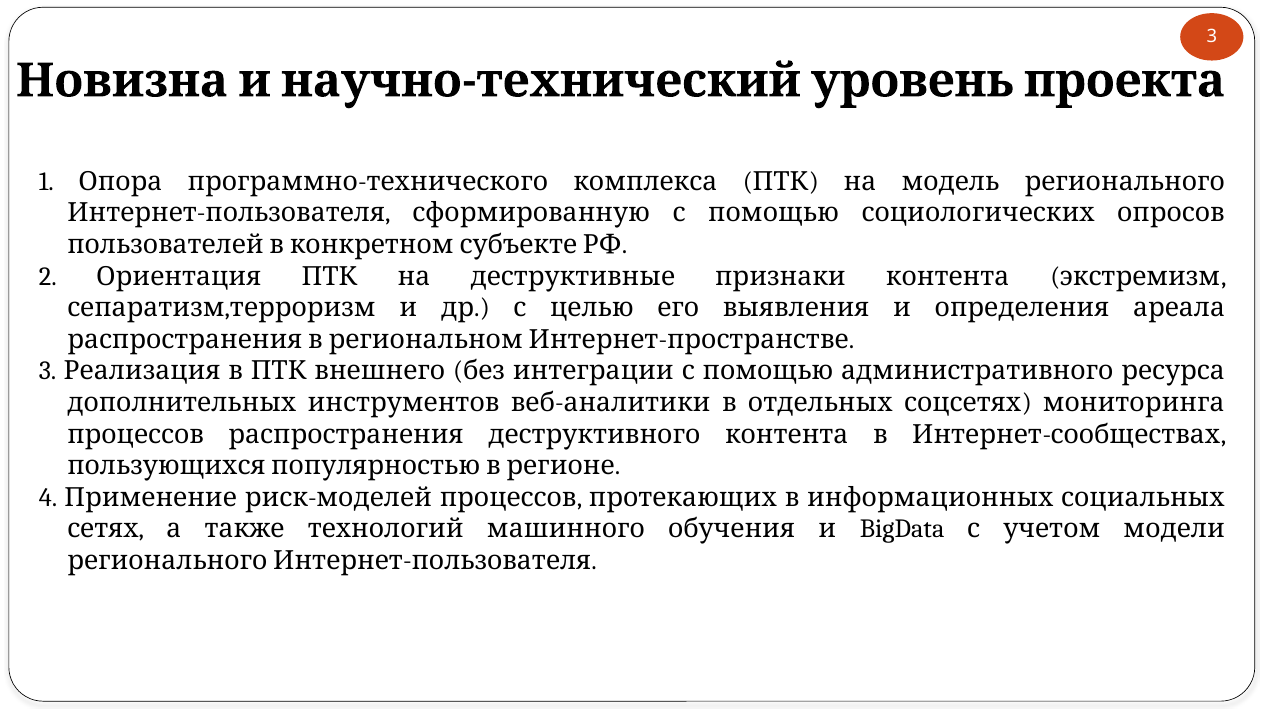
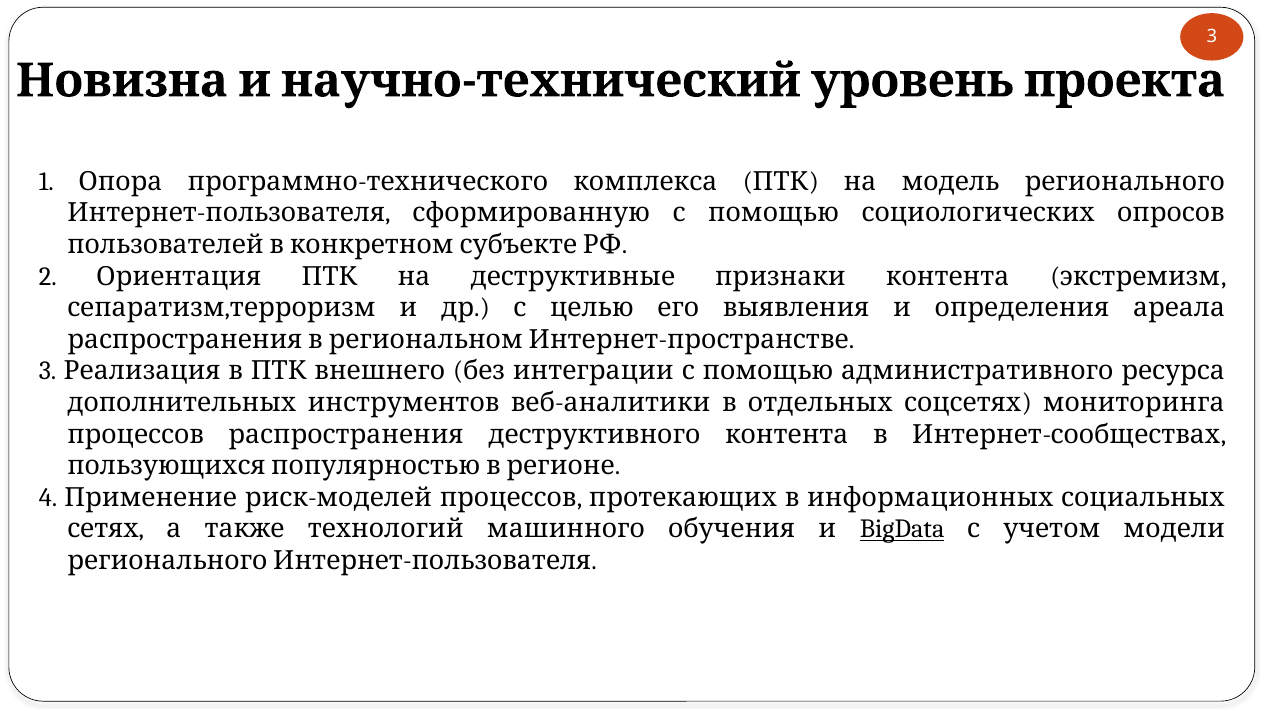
BigData underline: none -> present (902, 529)
